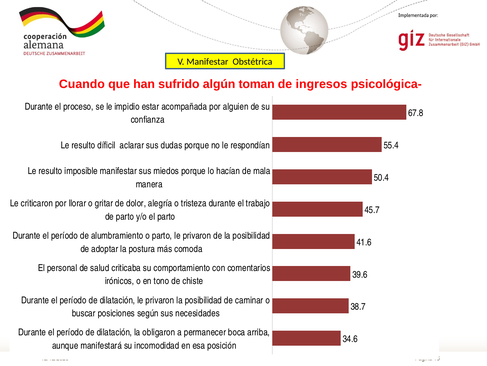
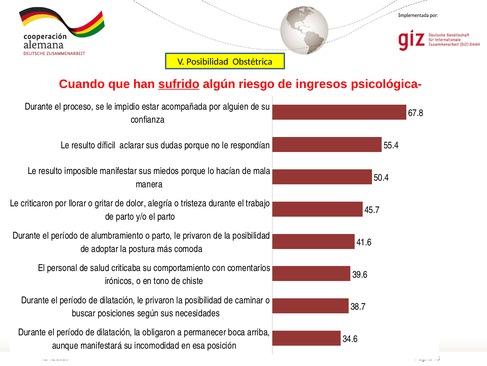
V Manifestar: Manifestar -> Posibilidad (207, 61)
sufrido underline: none -> present (179, 84)
toman: toman -> riesgo (257, 84)
